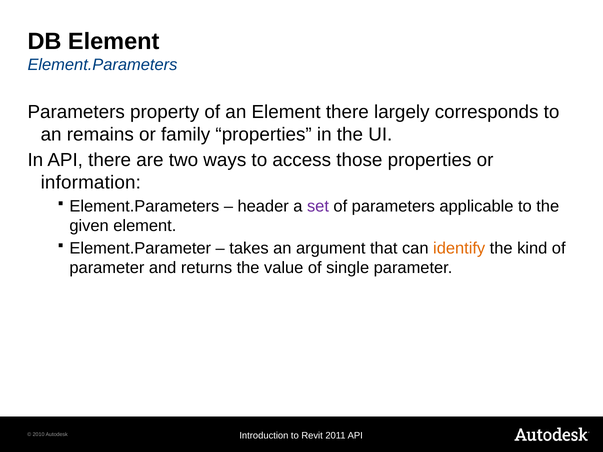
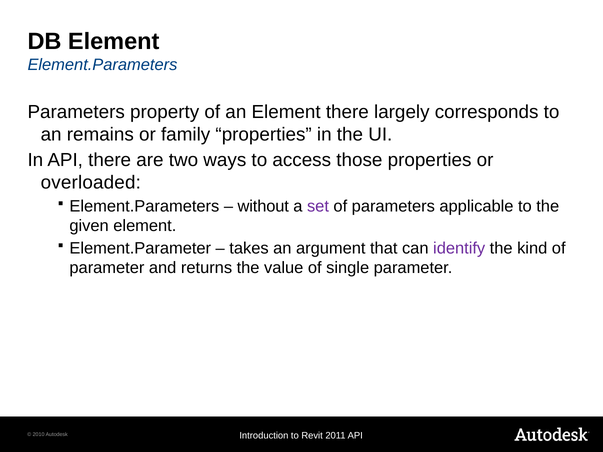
information: information -> overloaded (91, 183)
header: header -> without (263, 206)
identify colour: orange -> purple (459, 248)
